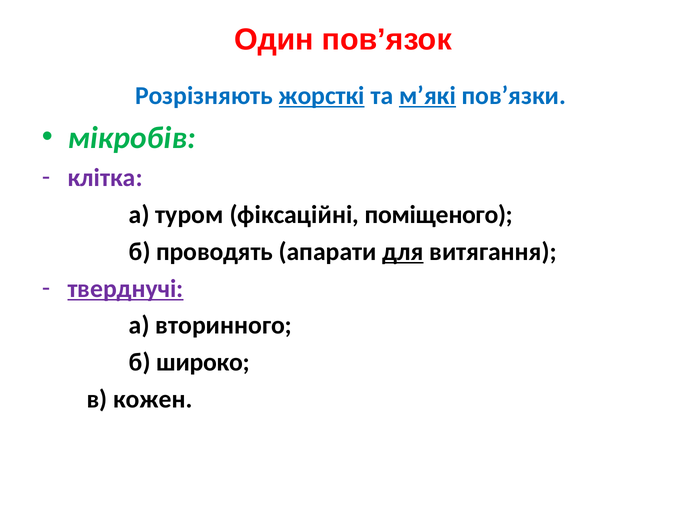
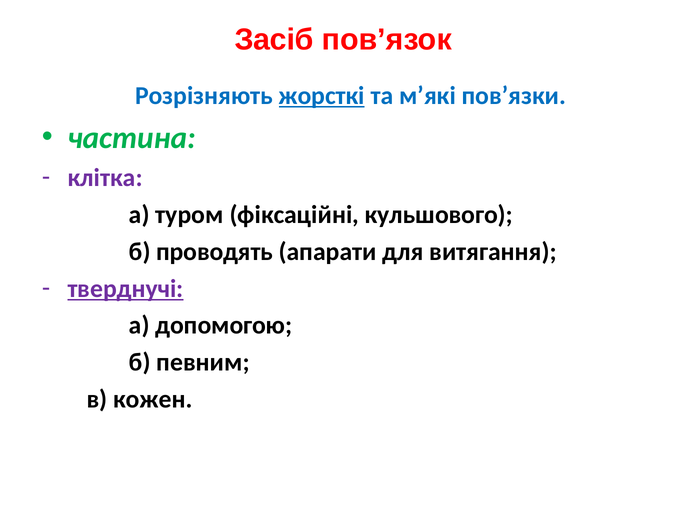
Один: Один -> Засіб (274, 40)
м’які underline: present -> none (427, 96)
мікробів: мікробів -> частина (132, 138)
поміщеного: поміщеного -> кульшового (439, 214)
для underline: present -> none (403, 251)
вторинного: вторинного -> допомогою (224, 325)
широко: широко -> певним (203, 362)
